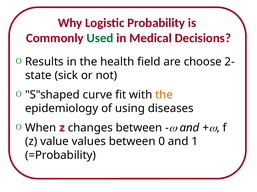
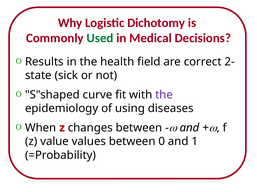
Probability: Probability -> Dichotomy (156, 23)
choose: choose -> correct (203, 62)
the colour: orange -> purple (164, 95)
